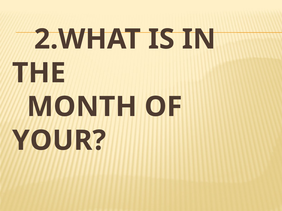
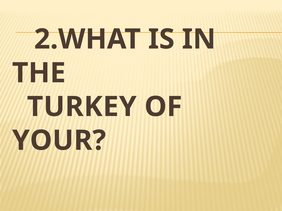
MONTH: MONTH -> TURKEY (82, 107)
